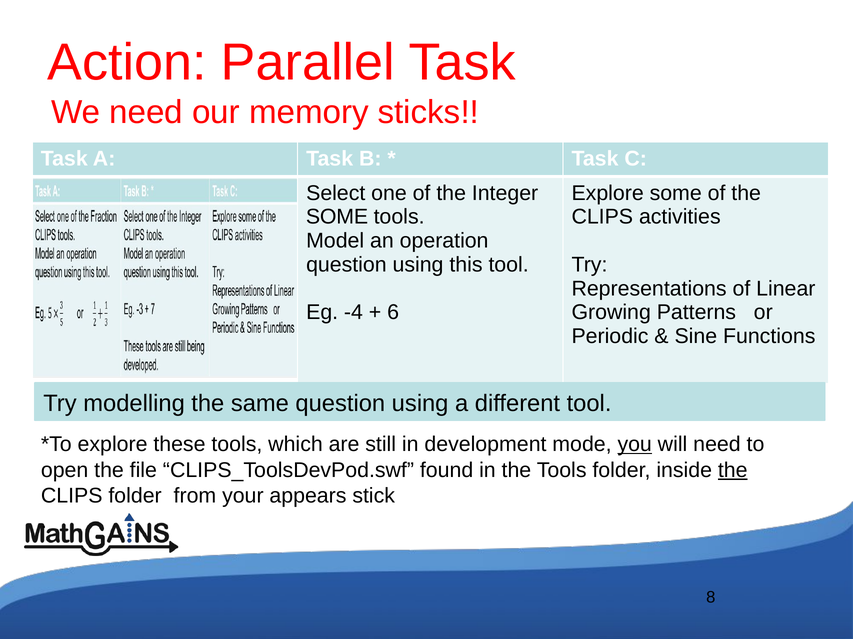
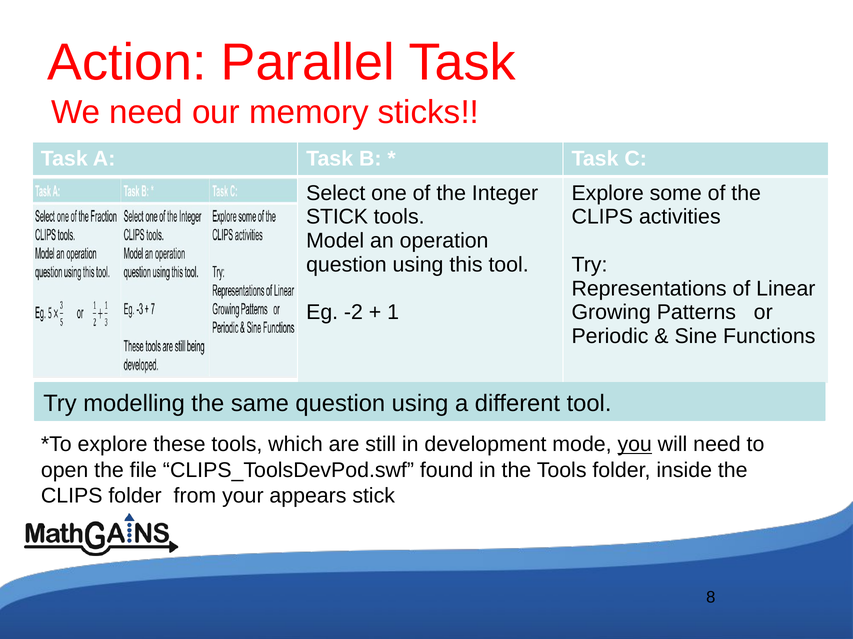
SOME: SOME -> STICK (337, 217)
-4: -4 -> -2 (353, 313)
6: 6 -> 1 (393, 313)
the underline: present -> none (733, 471)
